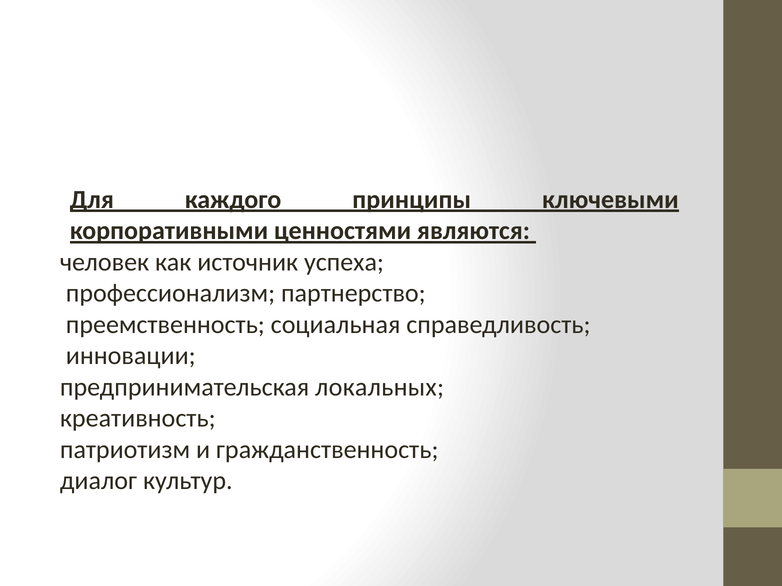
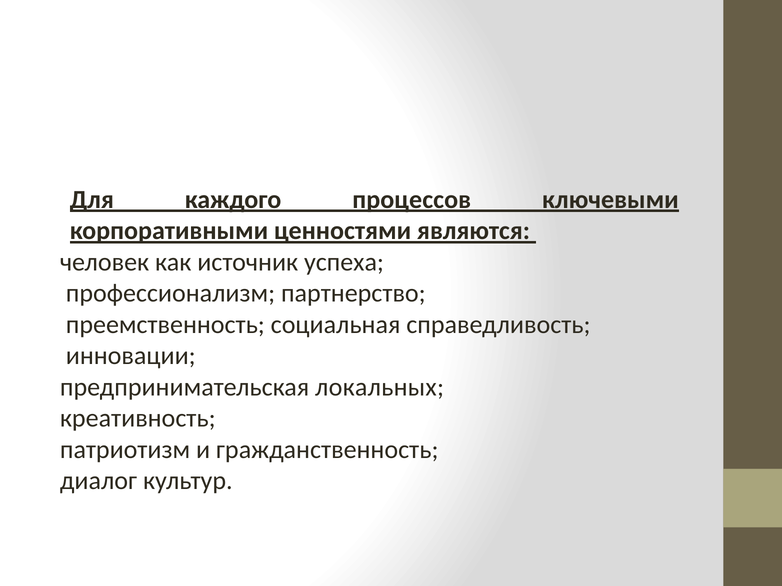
принципы: принципы -> процессов (412, 200)
